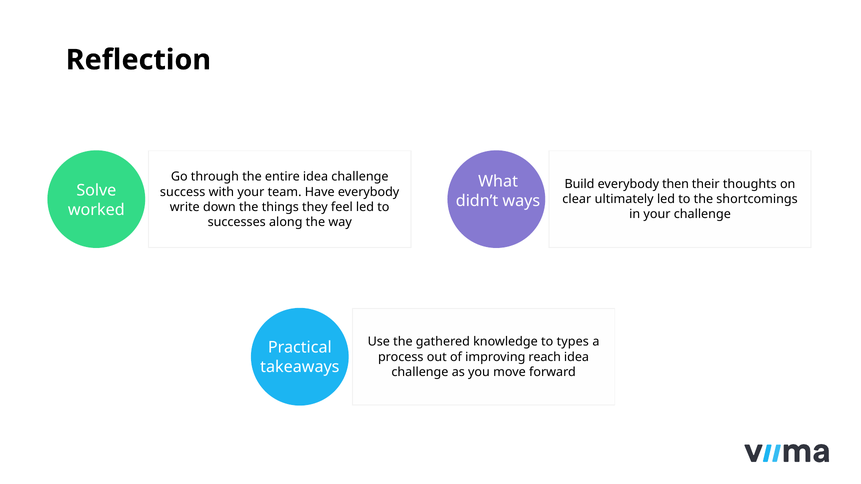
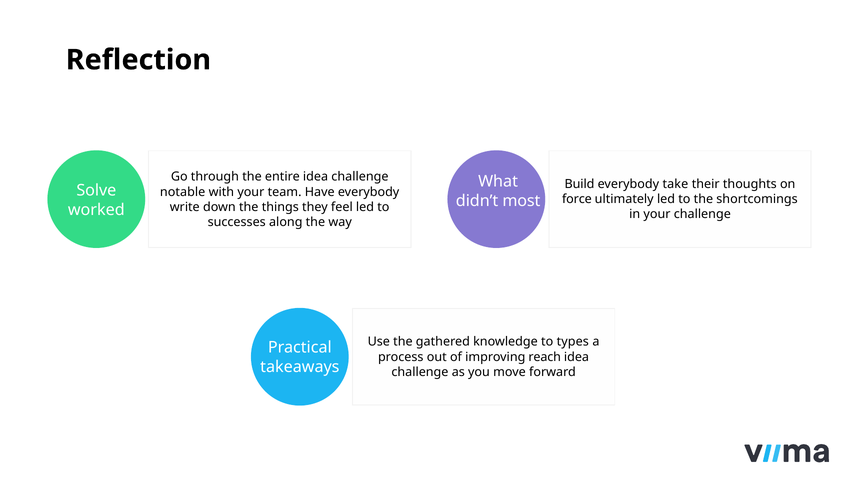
then: then -> take (675, 184)
success: success -> notable (183, 192)
clear: clear -> force (577, 199)
ways: ways -> most (521, 201)
